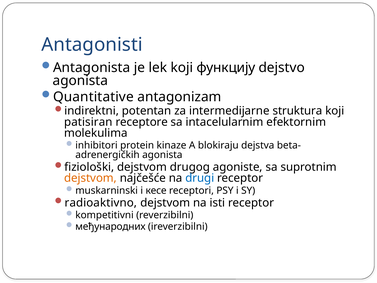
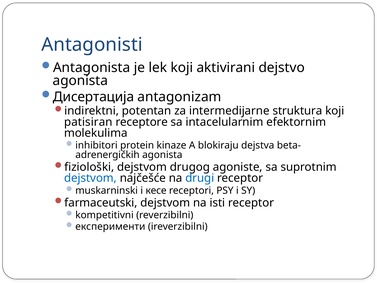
функцију: функцију -> aktivirani (226, 68)
Quantitative: Quantitative -> Дисертација (94, 97)
dejstvom colour: orange -> blue (90, 178)
radioaktivno: radioaktivno -> farmaceutski (101, 203)
међународних: међународних -> експерименти (110, 226)
